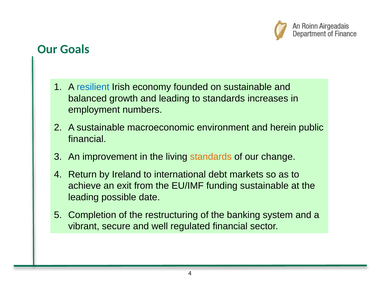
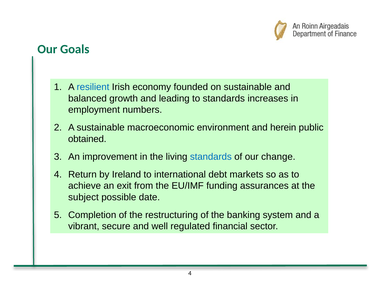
financial: financial -> obtained (87, 139)
standards colour: orange -> blue (211, 157)
funding sustainable: sustainable -> assurances (264, 186)
leading: leading -> subject (83, 197)
